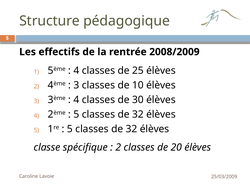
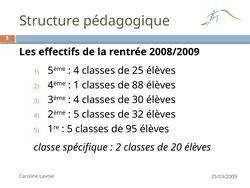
3: 3 -> 1 (76, 85)
10: 10 -> 88 (138, 85)
32: 32 -> 95 (131, 129)
